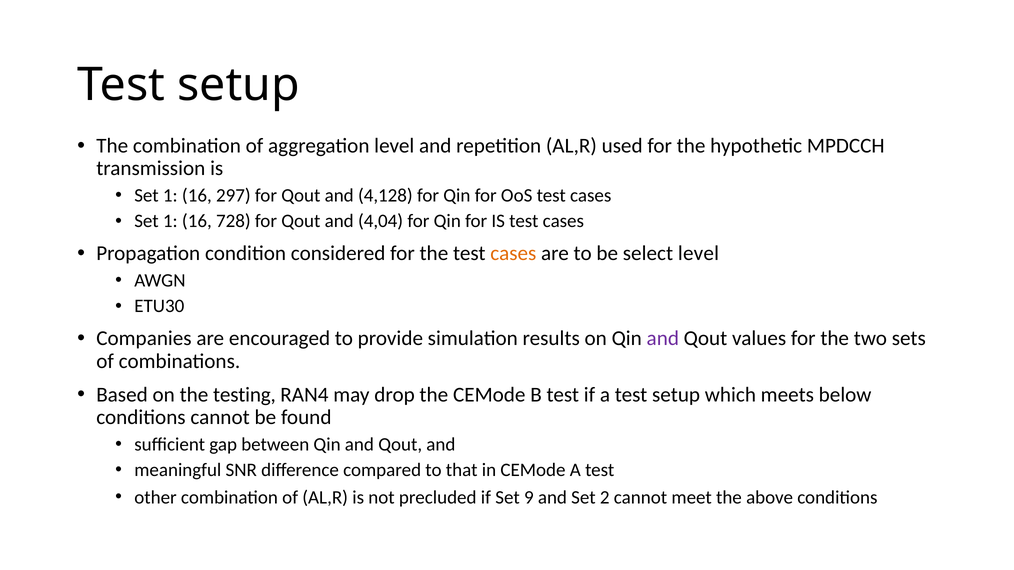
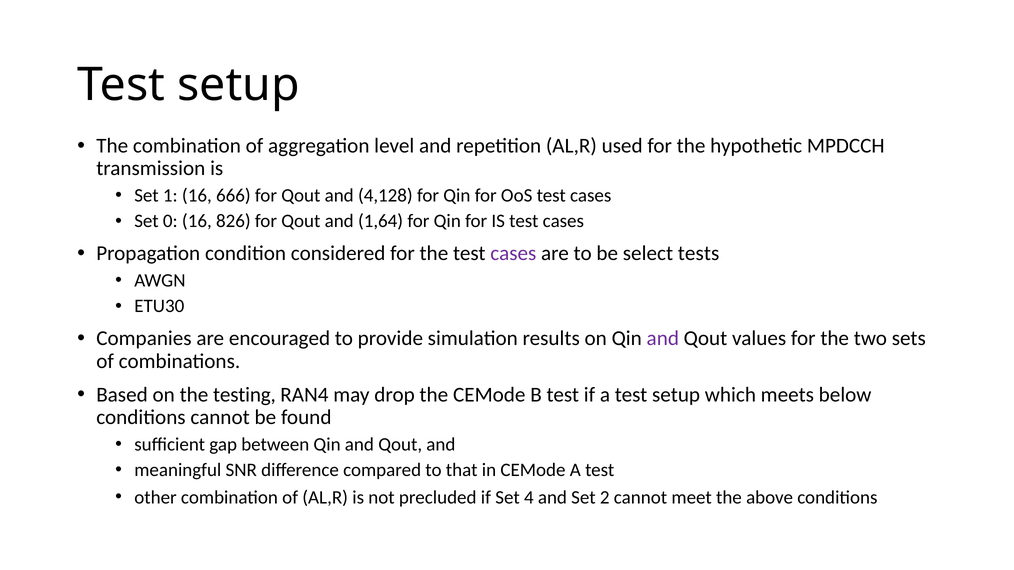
297: 297 -> 666 (233, 196)
1: 1 -> 0 (170, 221)
728: 728 -> 826 (233, 221)
4,04: 4,04 -> 1,64 (381, 221)
cases colour: orange -> purple (513, 254)
select level: level -> tests (699, 254)
9: 9 -> 4 (529, 498)
